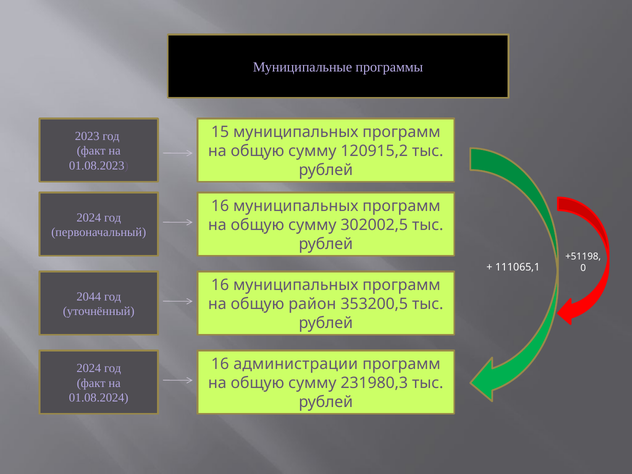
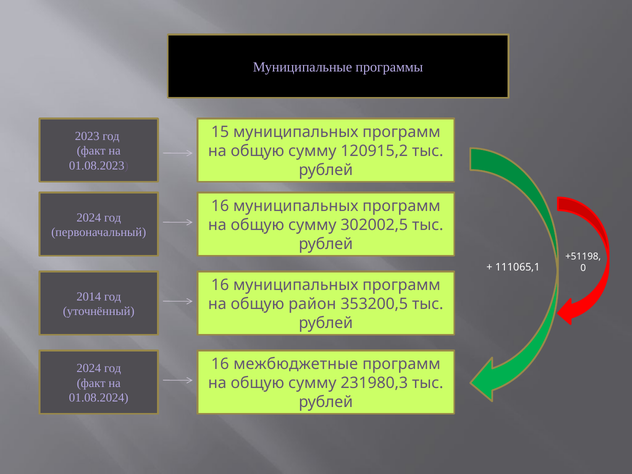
2044: 2044 -> 2014 (89, 297)
администрации: администрации -> межбюджетные (296, 364)
